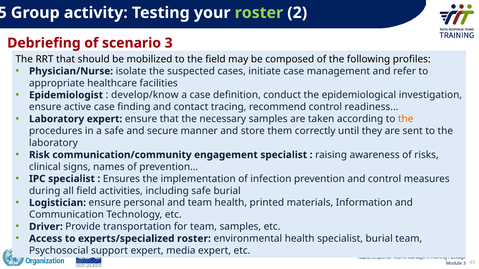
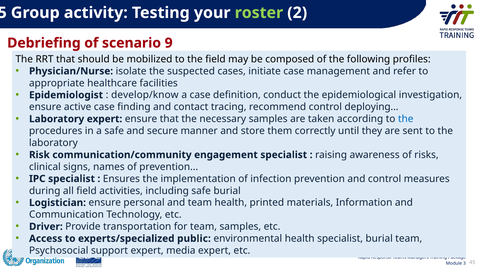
scenario 3: 3 -> 9 (169, 43)
readiness: readiness -> deploying (372, 107)
the colour: orange -> blue (406, 119)
experts/specialized roster: roster -> public (194, 239)
